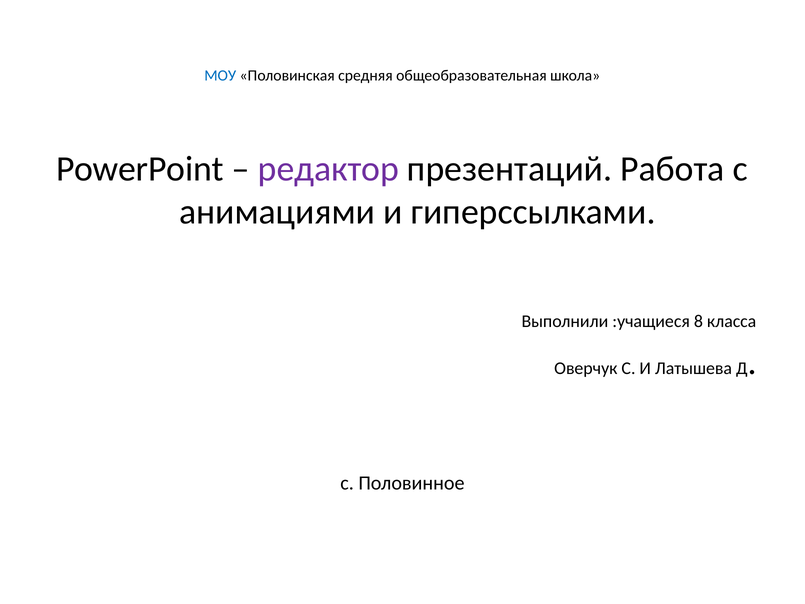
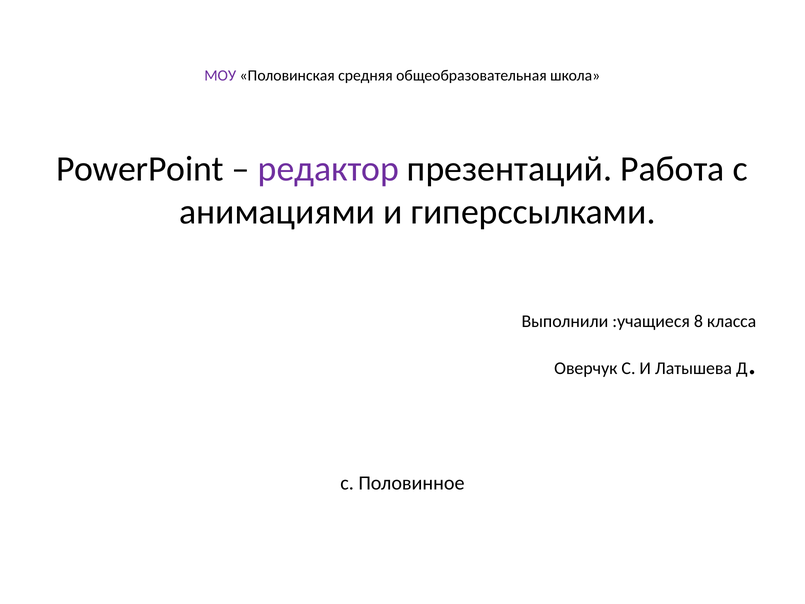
МОУ colour: blue -> purple (220, 76)
